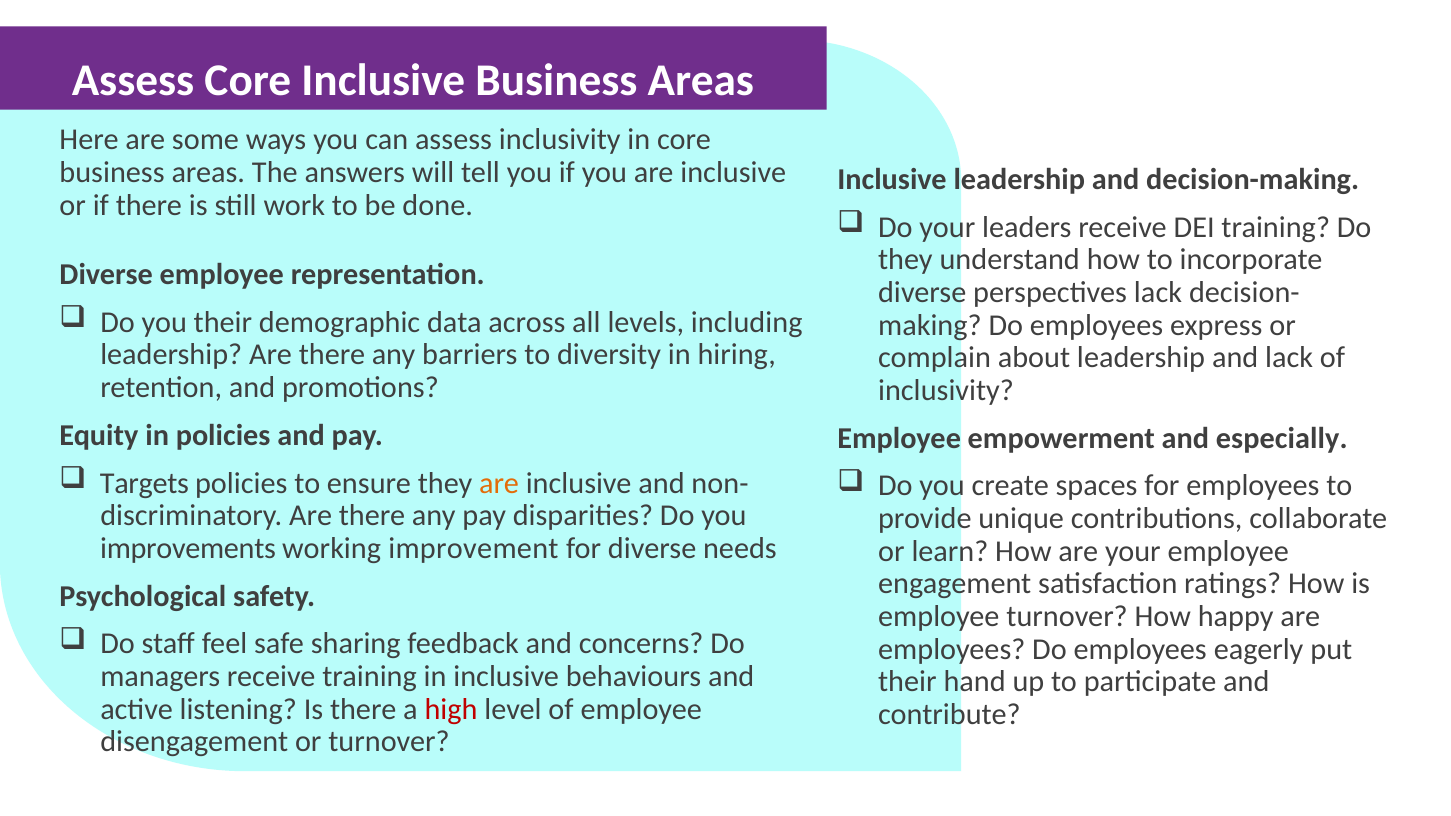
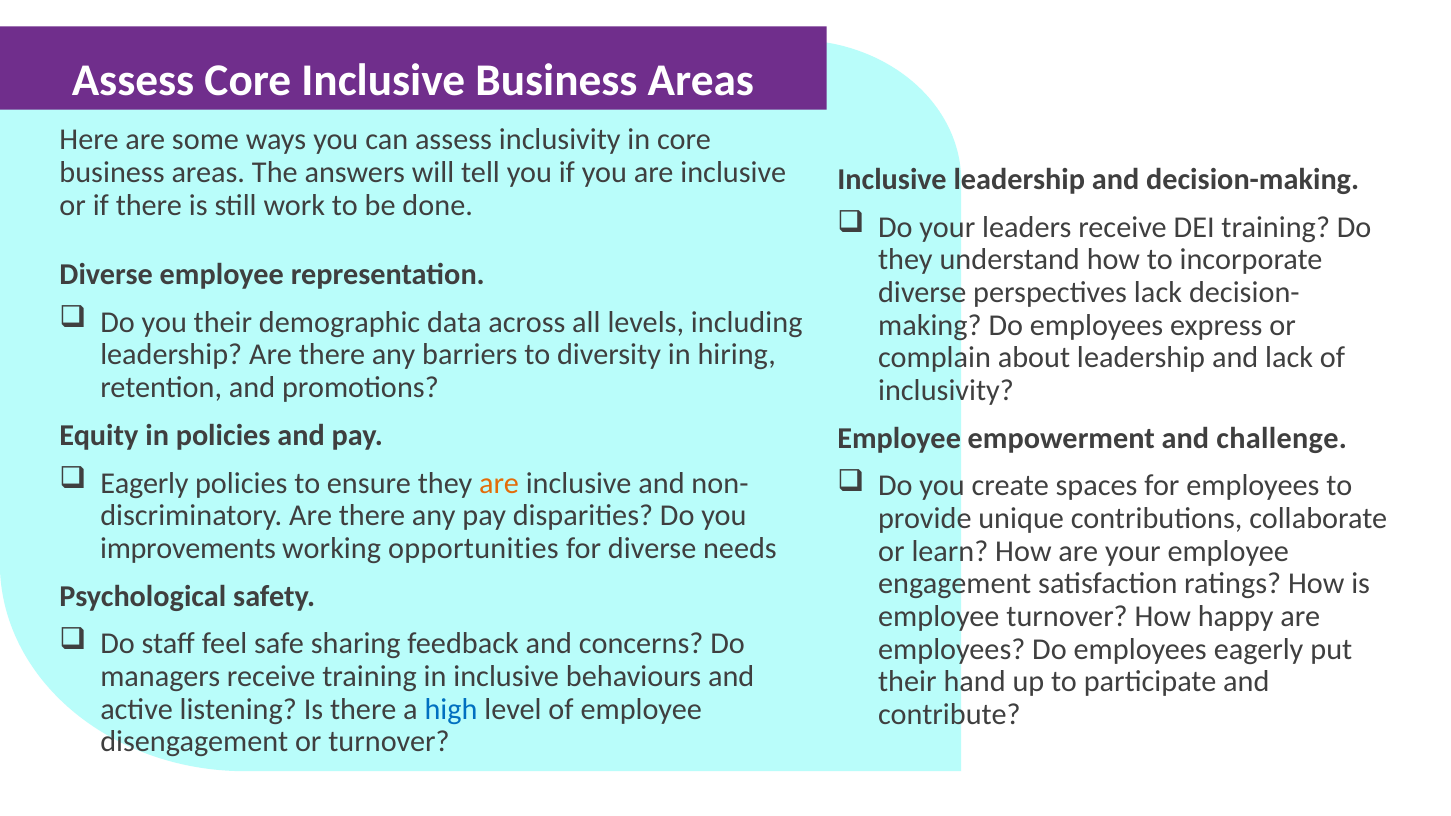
especially: especially -> challenge (1282, 438)
Targets: Targets -> Eagerly (144, 483)
improvement: improvement -> opportunities (473, 549)
high colour: red -> blue (451, 709)
